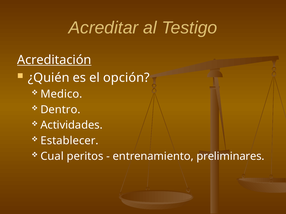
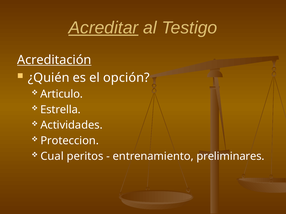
Acreditar underline: none -> present (103, 28)
Medico: Medico -> Articulo (62, 94)
Dentro: Dentro -> Estrella (61, 110)
Establecer: Establecer -> Proteccion (70, 141)
